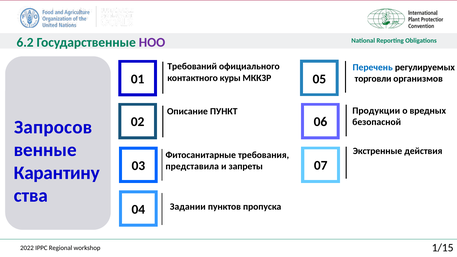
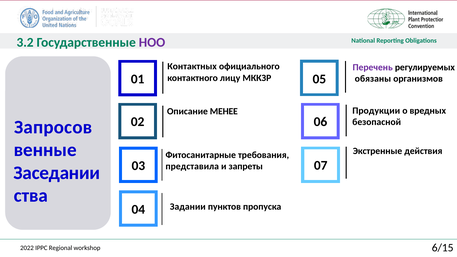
6.2: 6.2 -> 3.2 (25, 43)
Требований: Требований -> Контактных (192, 66)
Перечень colour: blue -> purple (373, 67)
куры: куры -> лицу (230, 78)
торговли: торговли -> обязаны (373, 79)
ПУНКТ: ПУНКТ -> МЕНЕЕ (224, 111)
Карантину: Карантину -> Заседании (57, 173)
1/15: 1/15 -> 6/15 (443, 248)
